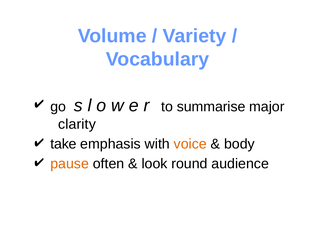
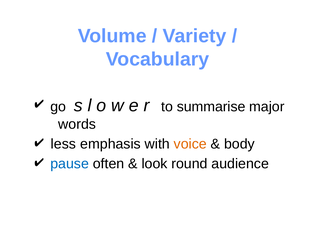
clarity: clarity -> words (77, 125)
take: take -> less (63, 144)
pause colour: orange -> blue (70, 164)
